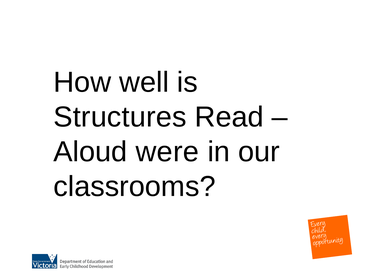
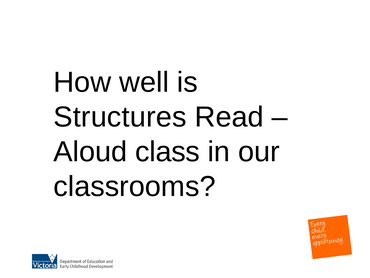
were: were -> class (168, 152)
